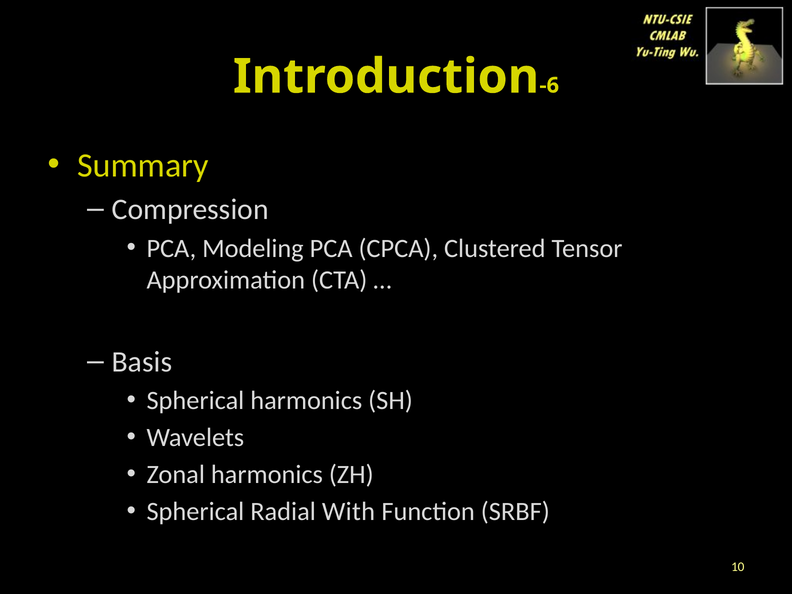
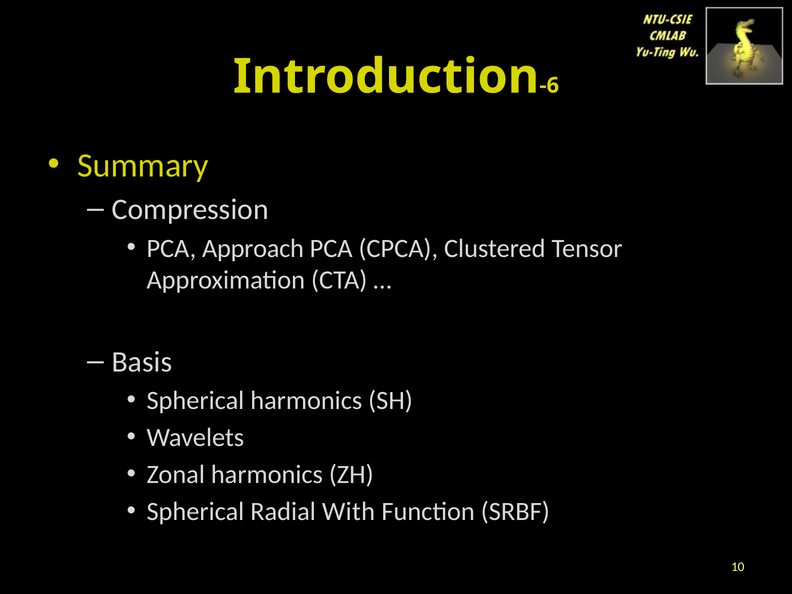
Modeling: Modeling -> Approach (253, 248)
